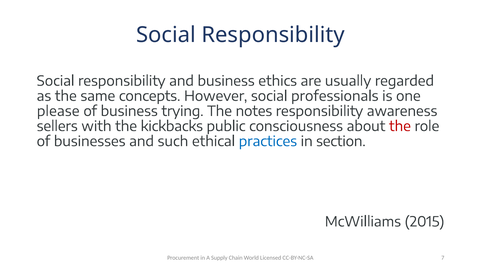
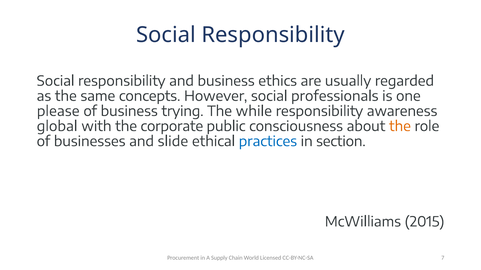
notes: notes -> while (254, 112)
sellers: sellers -> global (57, 127)
kickbacks: kickbacks -> corporate (172, 127)
the colour: red -> orange (400, 127)
such: such -> slide (173, 142)
